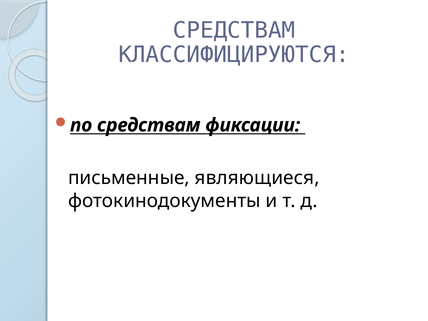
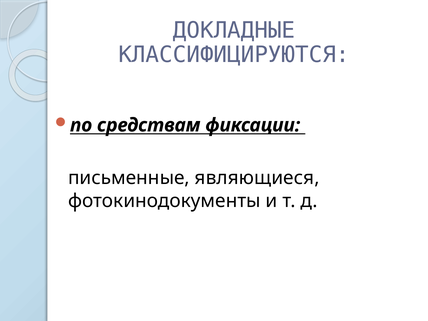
СРЕДСТВАМ: СРЕДСТВАМ -> ДОКЛАДНЫЕ (234, 30)
